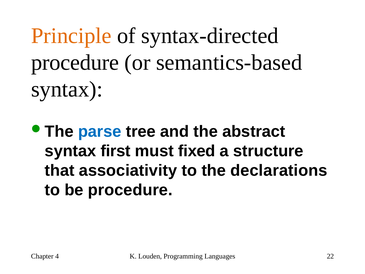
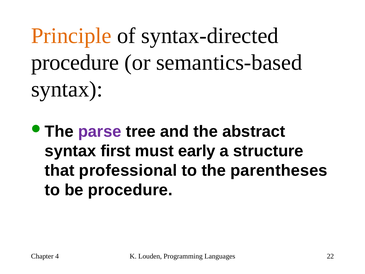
parse colour: blue -> purple (100, 131)
fixed: fixed -> early (197, 151)
associativity: associativity -> professional (128, 170)
declarations: declarations -> parentheses (279, 170)
